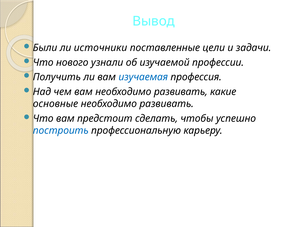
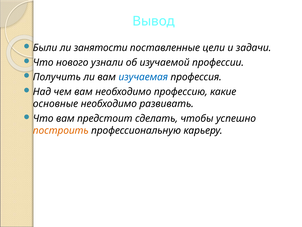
источники: источники -> занятости (101, 48)
вам необходимо развивать: развивать -> профессию (181, 92)
построить colour: blue -> orange (61, 130)
